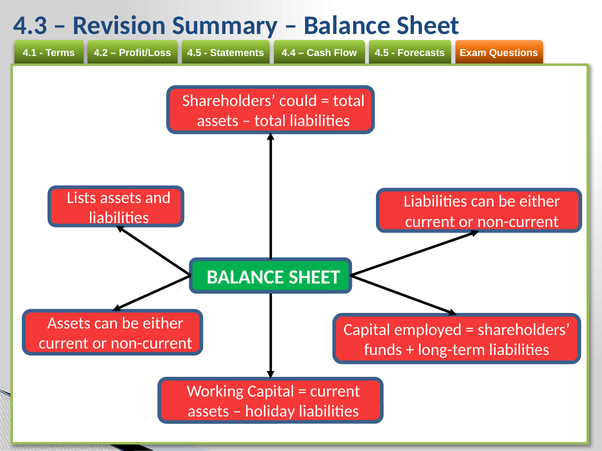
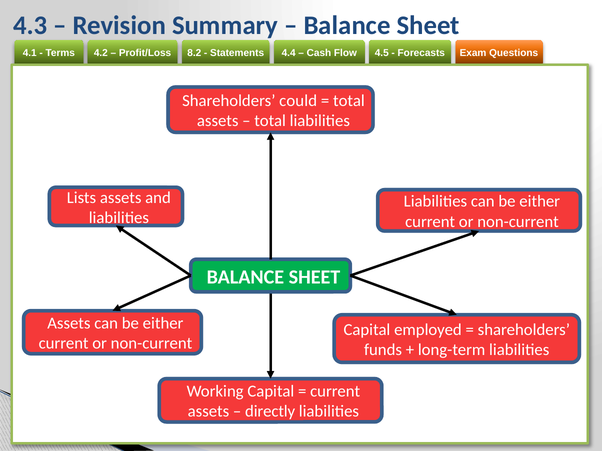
4.5: 4.5 -> 8.2 (194, 53)
holiday: holiday -> directly (270, 412)
